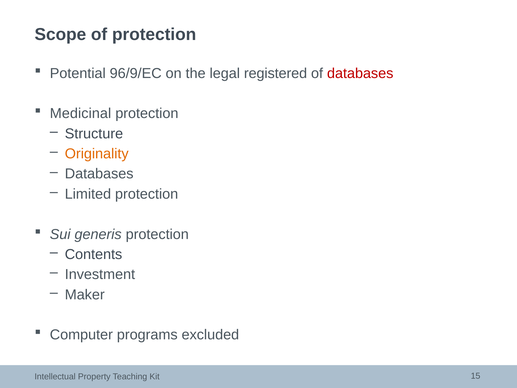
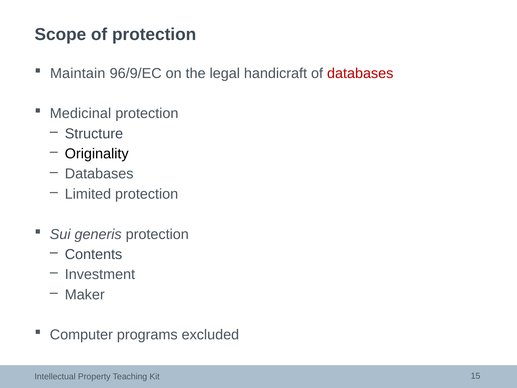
Potential: Potential -> Maintain (78, 73)
registered: registered -> handicraft (275, 73)
Originality colour: orange -> black (97, 154)
